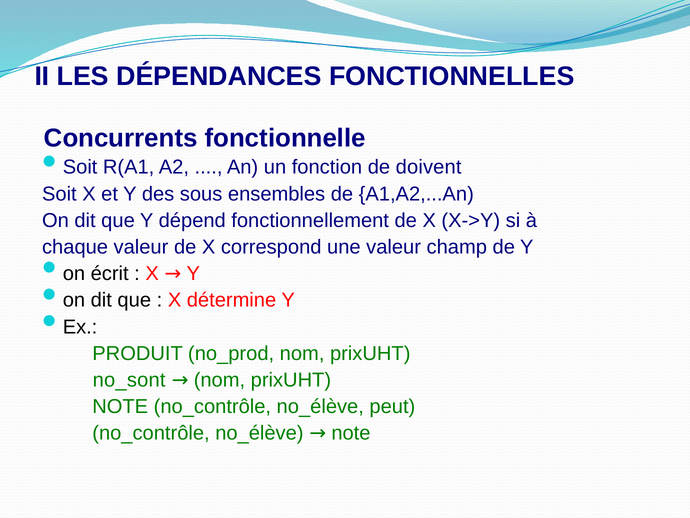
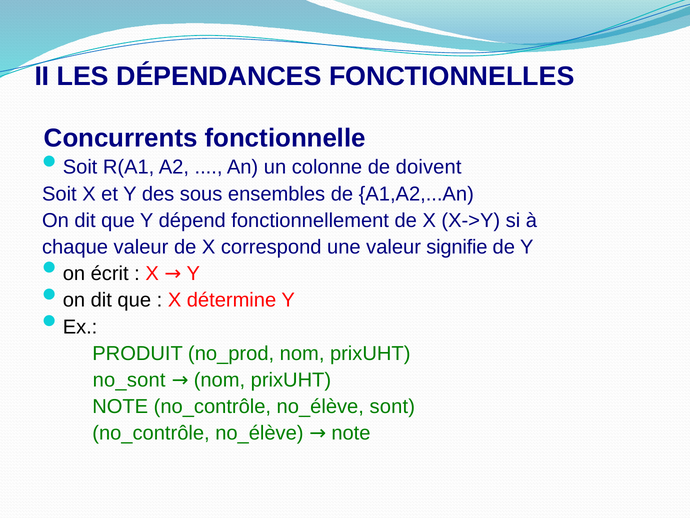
fonction: fonction -> colonne (327, 167)
champ: champ -> signifie (457, 247)
peut: peut -> sont (392, 406)
